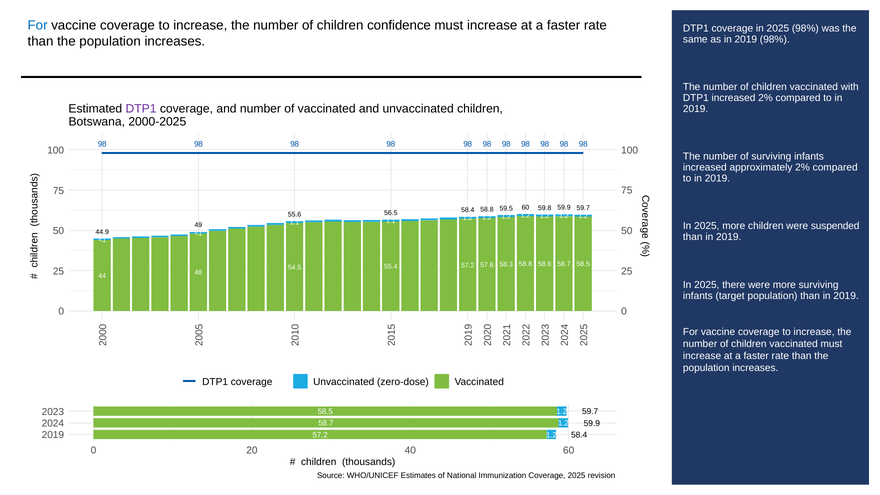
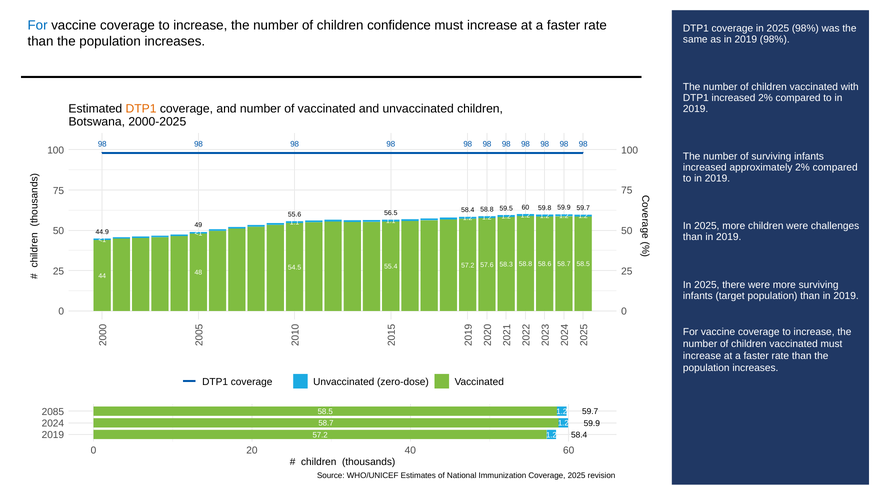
DTP1 colour: purple -> orange (141, 109)
suspended: suspended -> challenges (835, 226)
2023: 2023 -> 2085 (53, 412)
